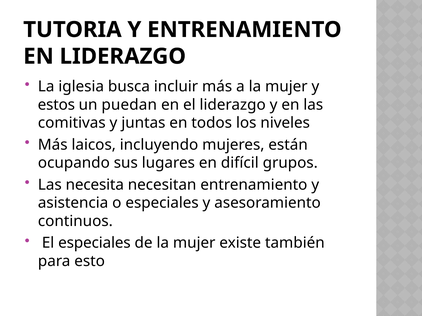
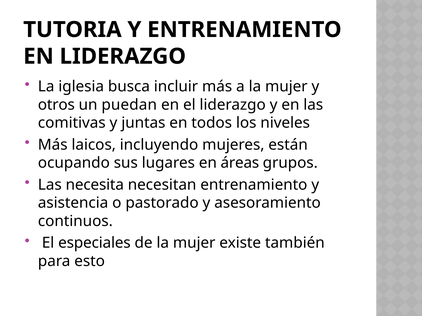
estos: estos -> otros (56, 105)
difícil: difícil -> áreas (240, 163)
o especiales: especiales -> pastorado (162, 203)
